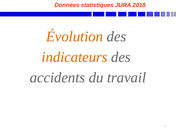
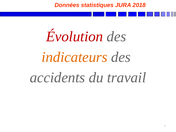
Évolution colour: orange -> red (75, 36)
